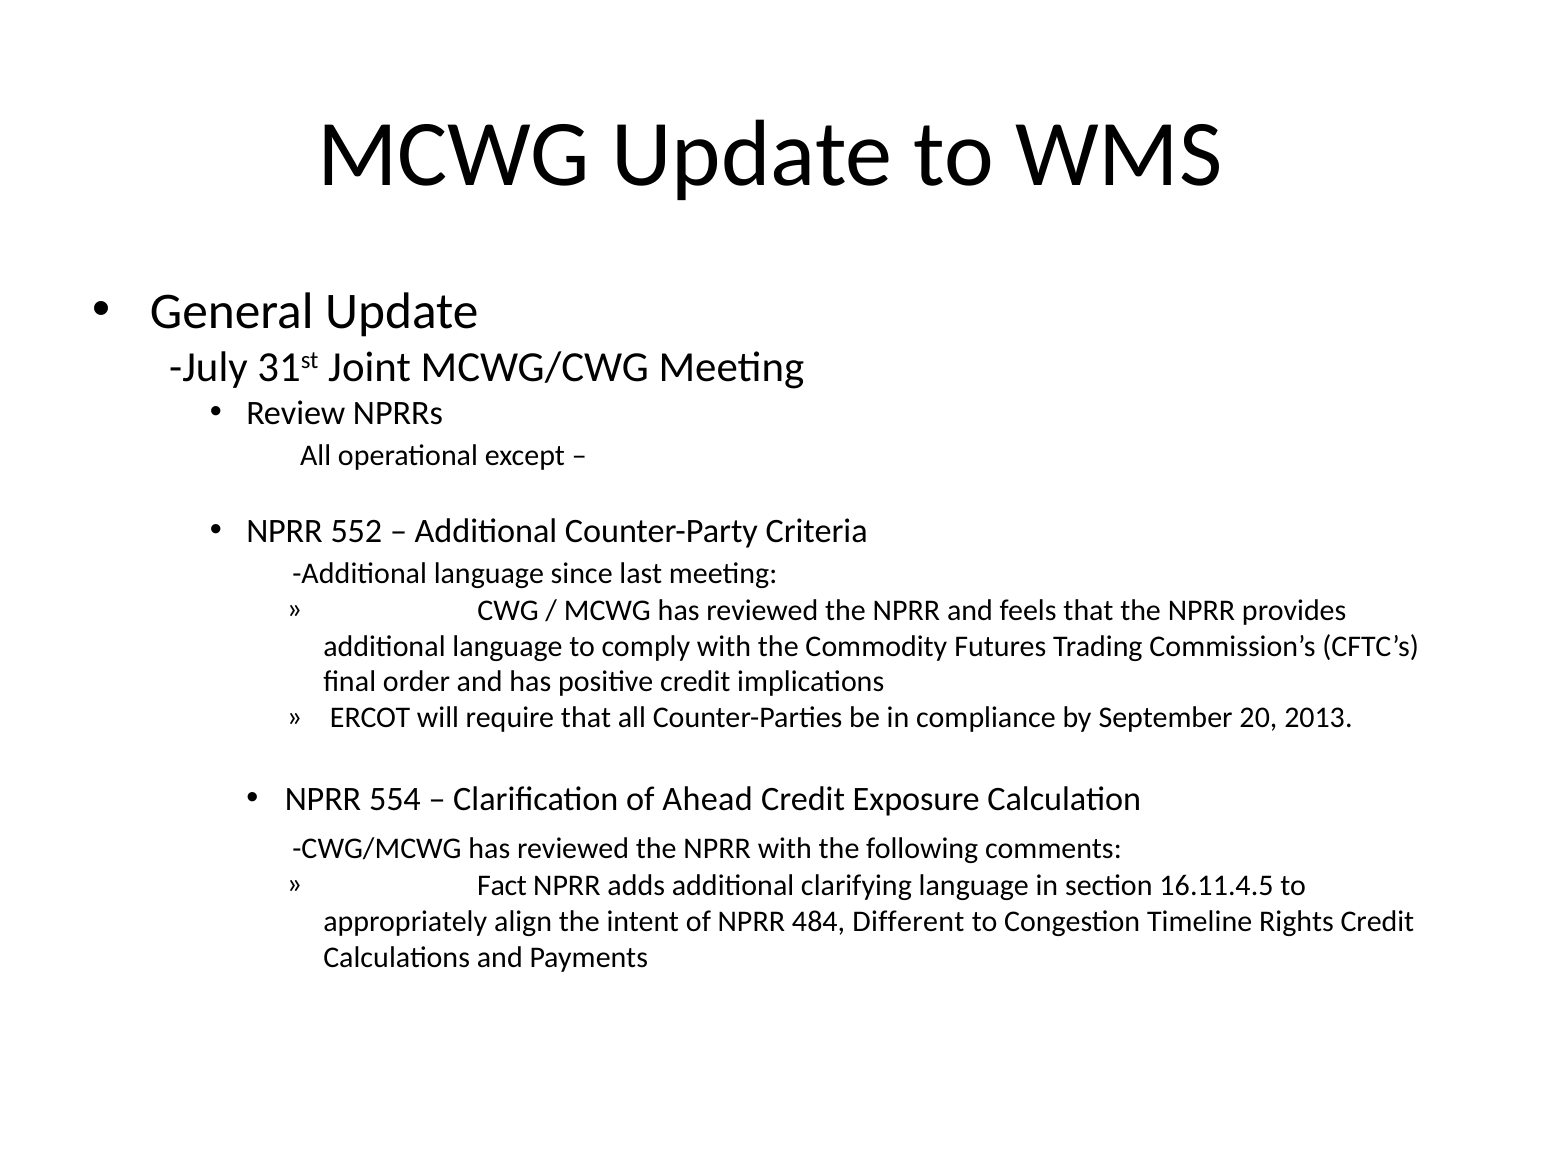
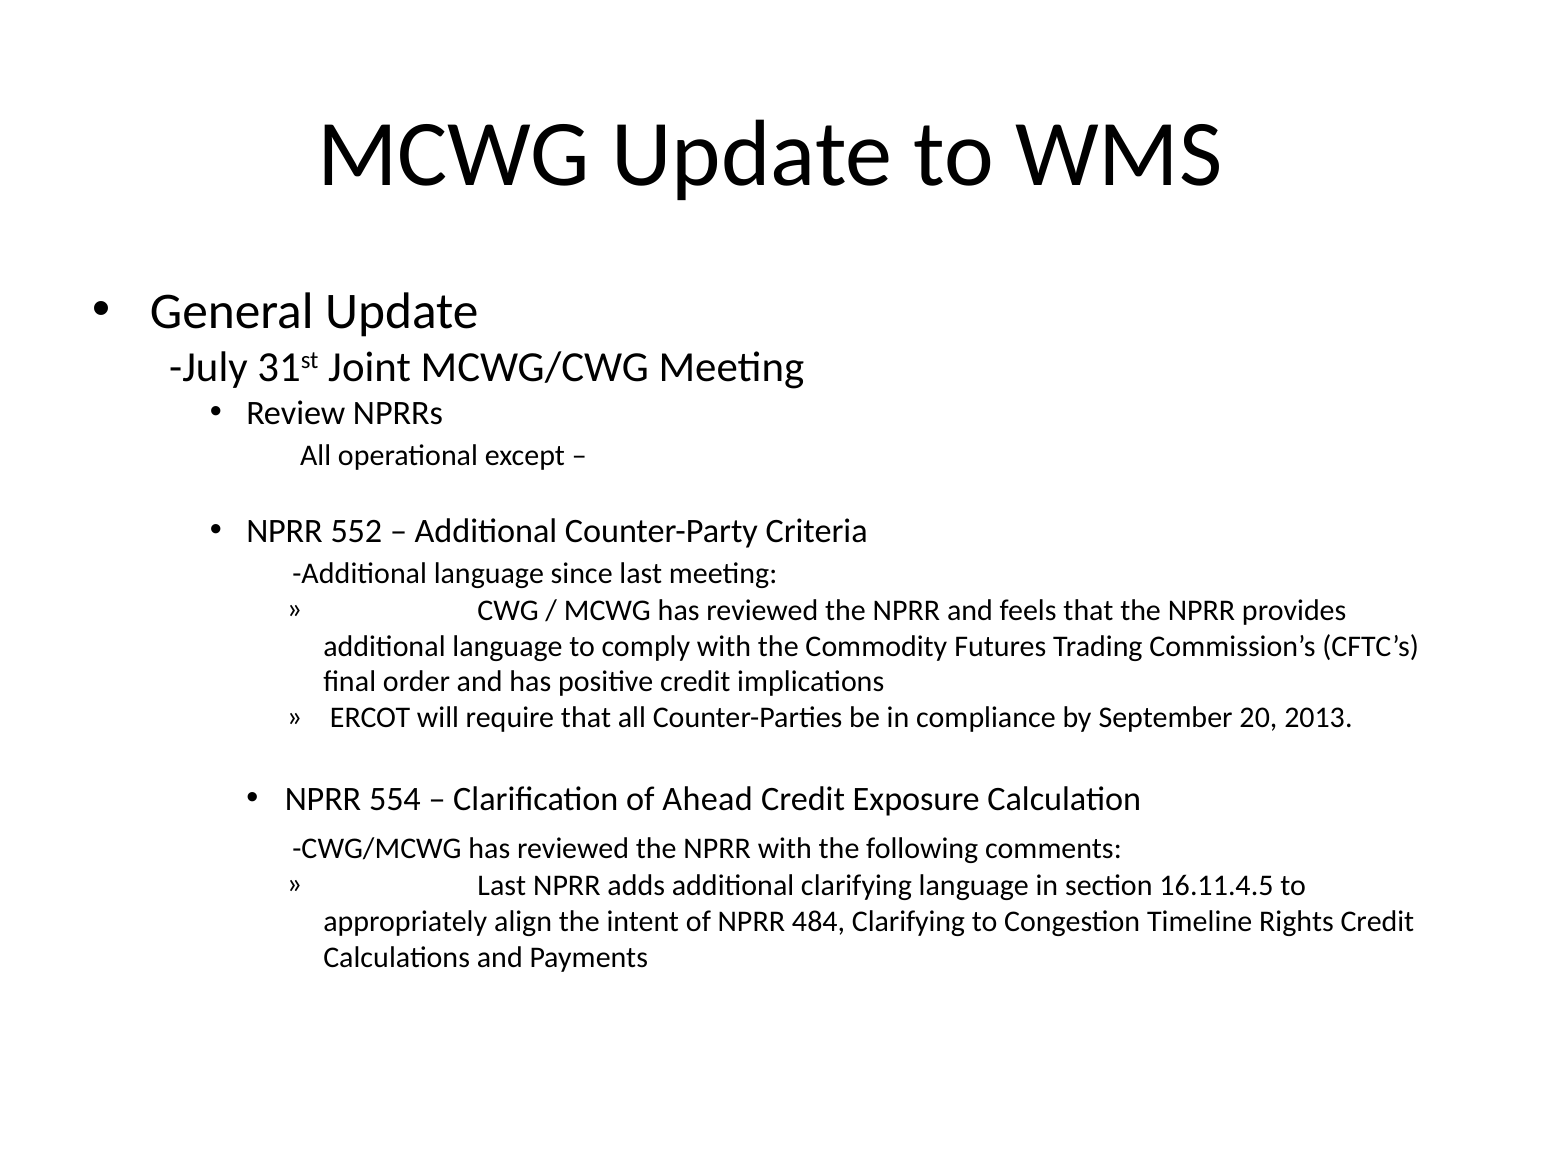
Fact: Fact -> Last (502, 886)
484 Different: Different -> Clarifying (909, 922)
